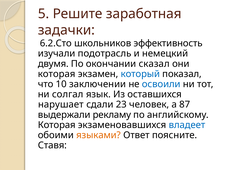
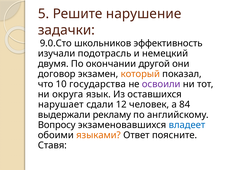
заработная: заработная -> нарушение (144, 14)
6.2.Сто: 6.2.Сто -> 9.0.Сто (56, 43)
сказал: сказал -> другой (154, 64)
которая: которая -> договор (57, 74)
который colour: blue -> orange (140, 74)
заключении: заключении -> государства (98, 84)
освоили colour: blue -> purple (161, 84)
солгал: солгал -> округа (68, 94)
23: 23 -> 12 (121, 105)
87: 87 -> 84 (185, 105)
Которая: Которая -> Вопросу (57, 125)
